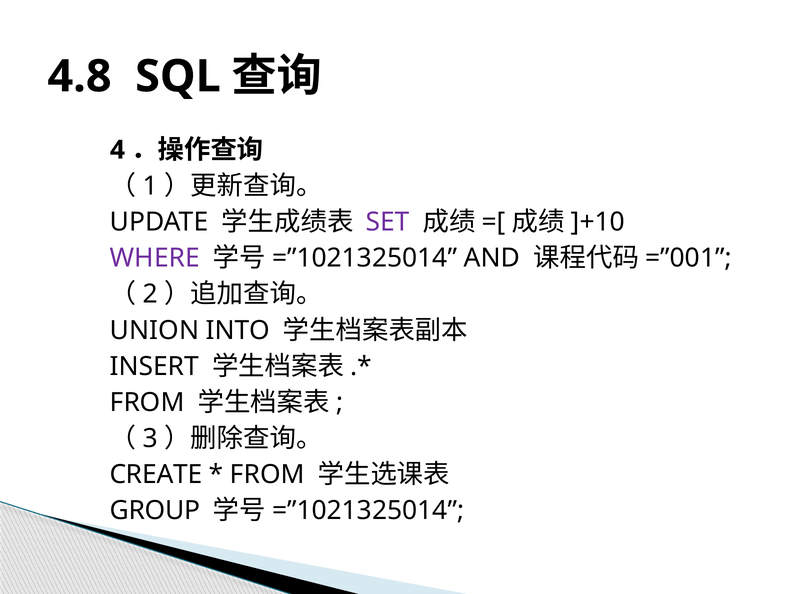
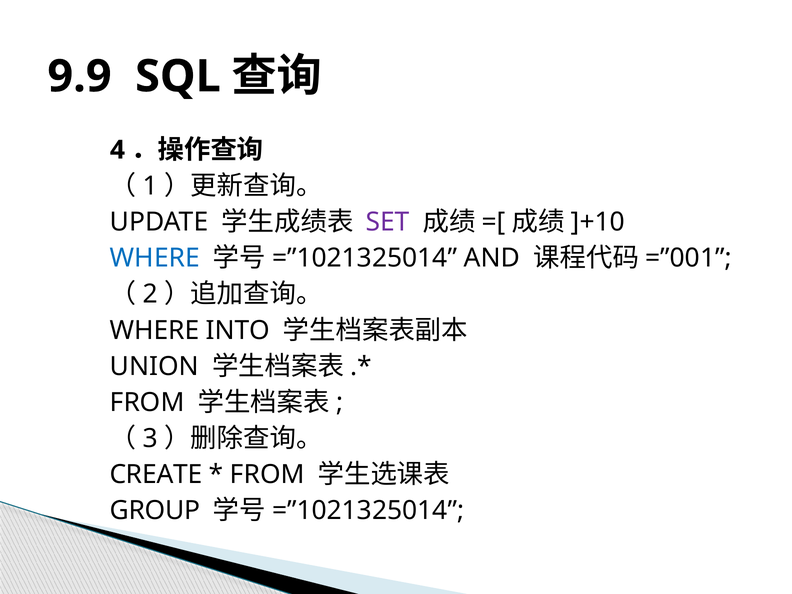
4.8: 4.8 -> 9.9 (80, 76)
WHERE colour: purple -> blue (155, 258)
UNION: UNION -> WHERE (155, 330)
INSERT: INSERT -> UNION (154, 366)
